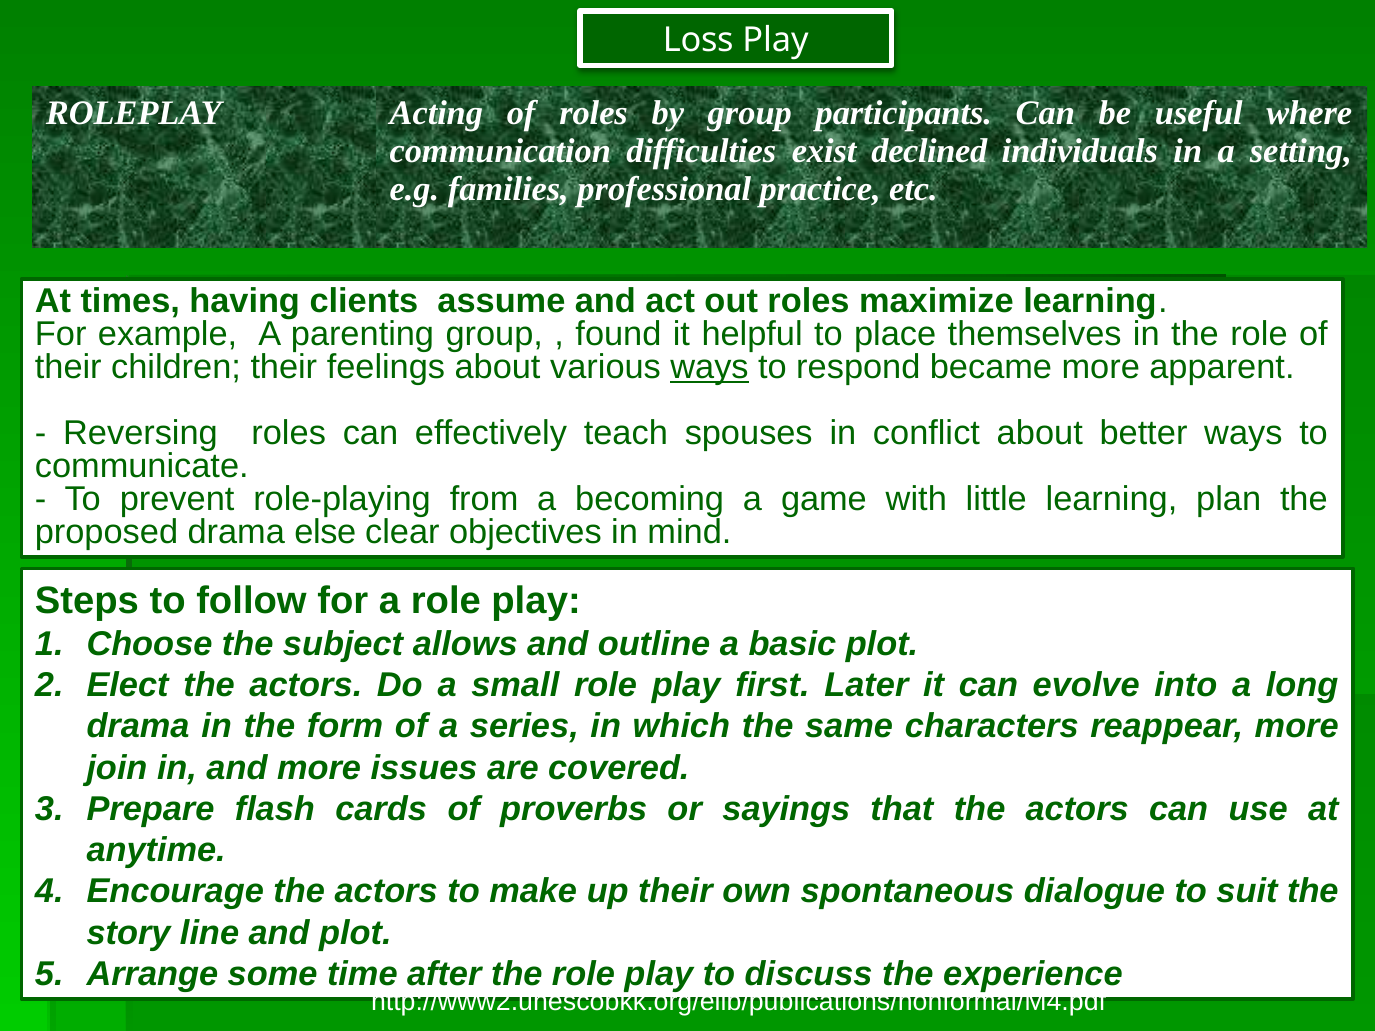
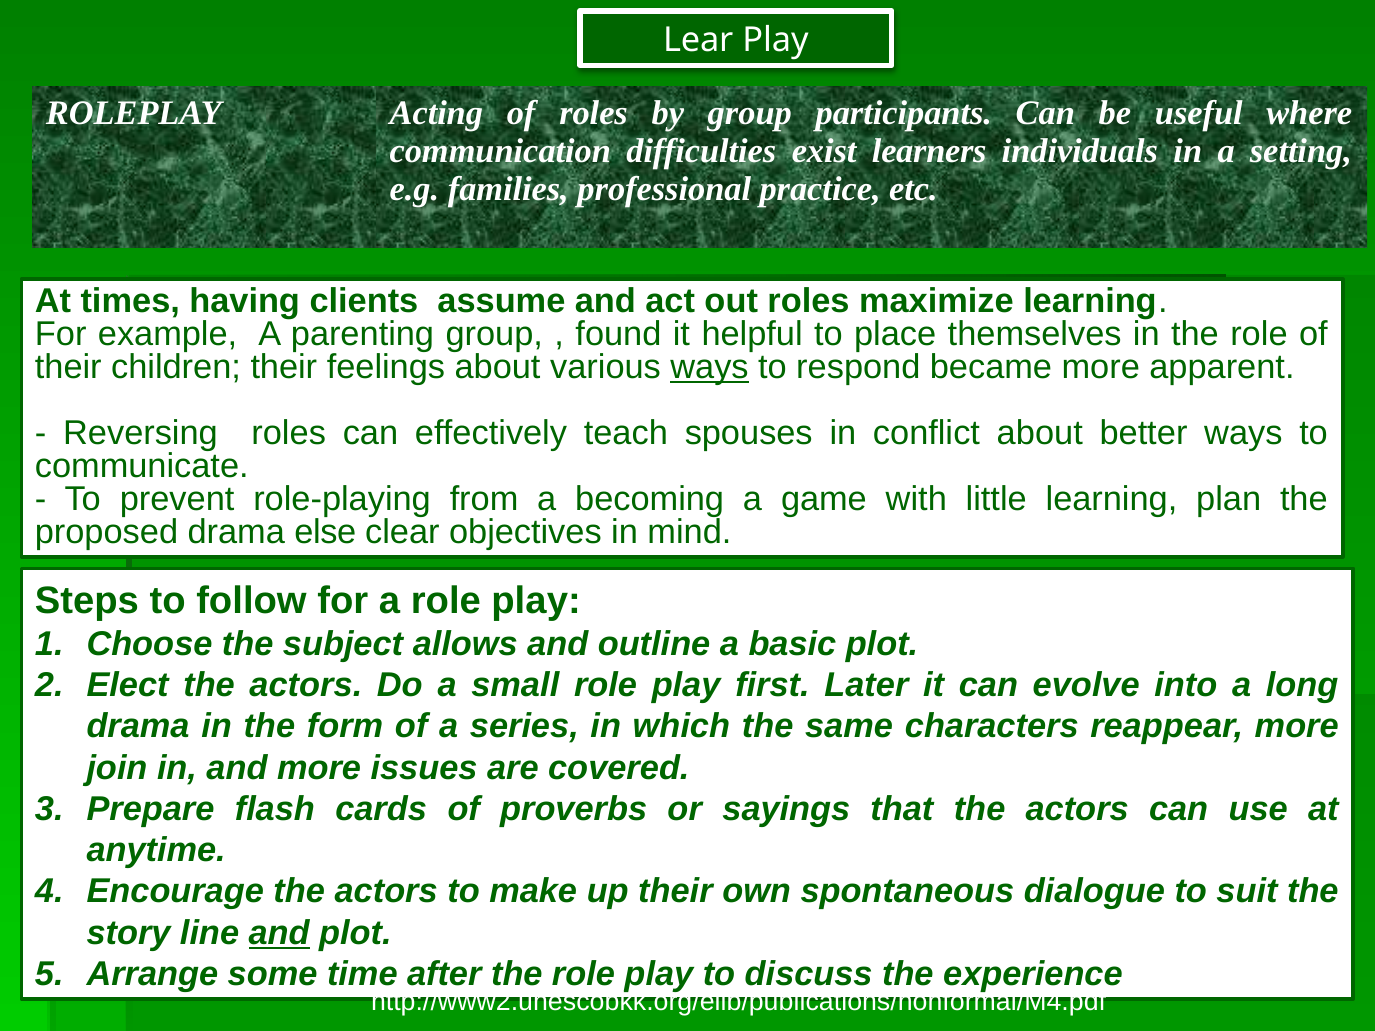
Loss: Loss -> Lear (698, 40)
declined: declined -> learners (929, 151)
and underline: none -> present (279, 933)
